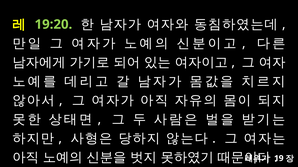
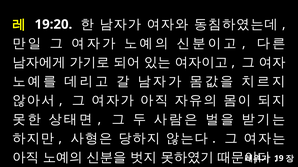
19:20 colour: light green -> white (53, 24)
